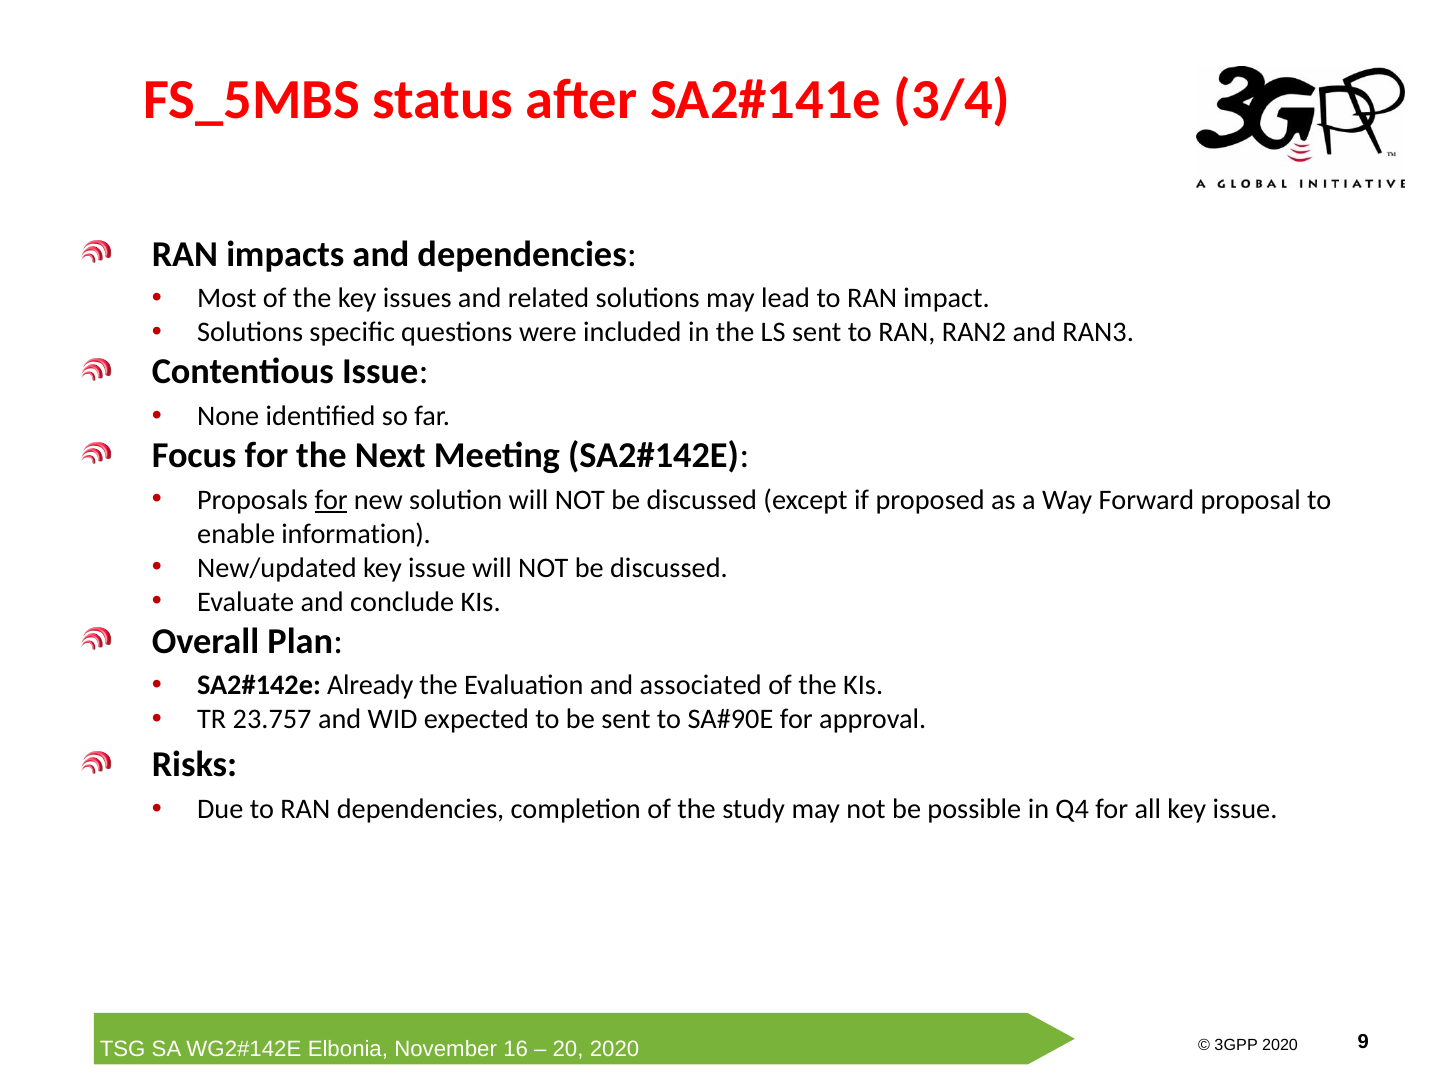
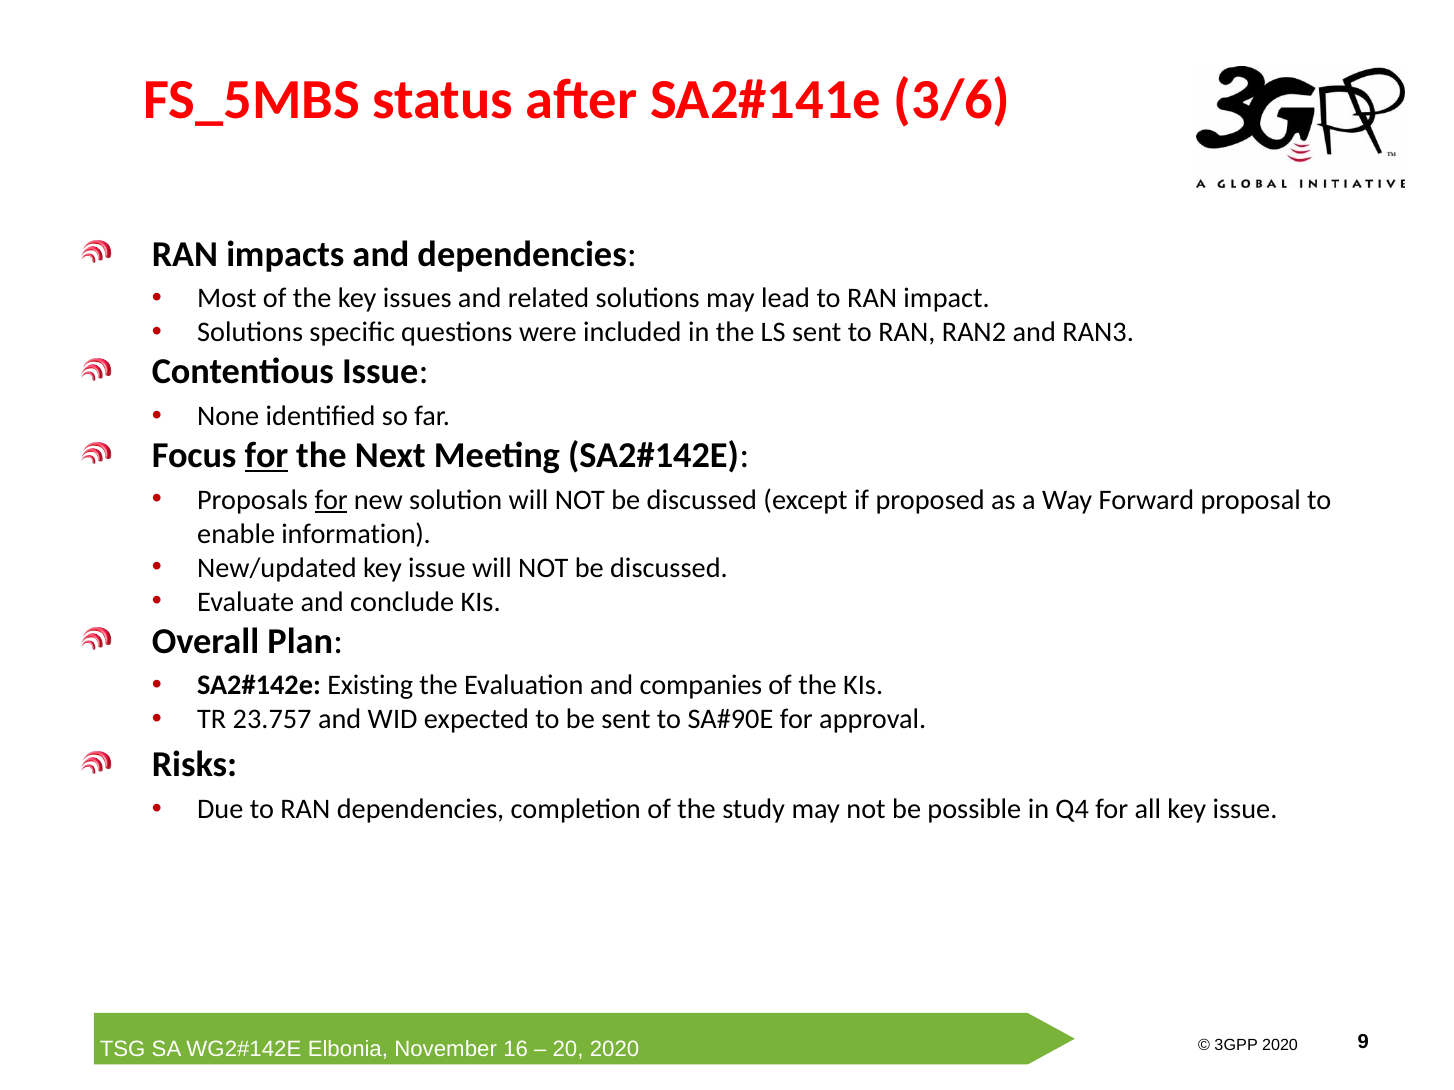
3/4: 3/4 -> 3/6 (952, 100)
for underline: none -> present (266, 456)
Already: Already -> Existing (370, 686)
associated: associated -> companies (701, 686)
